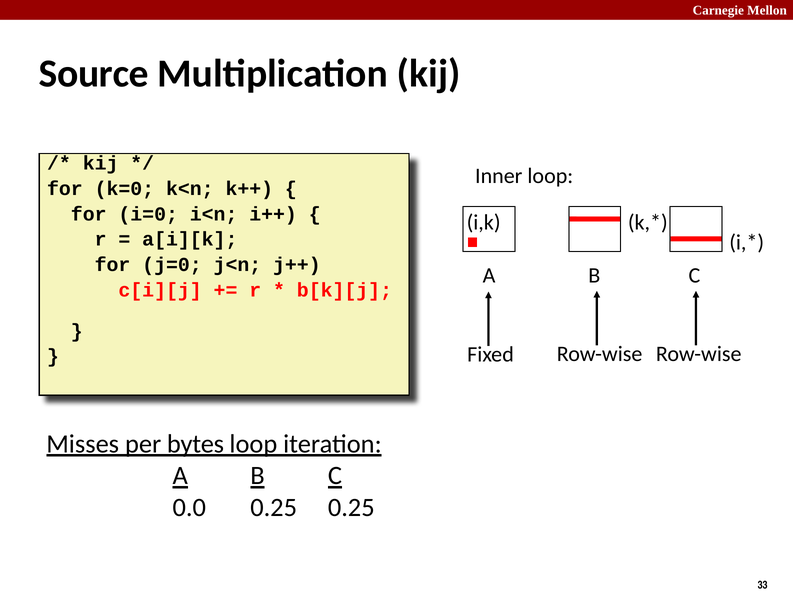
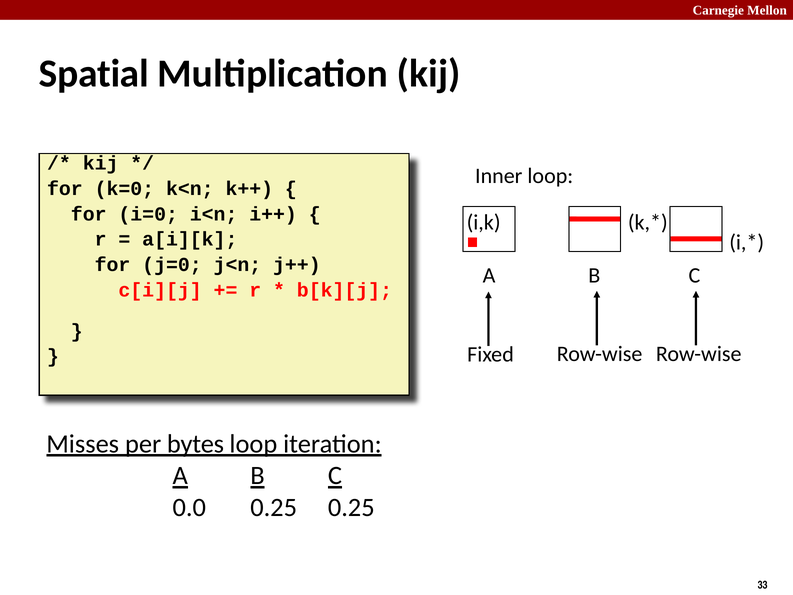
Source: Source -> Spatial (94, 74)
